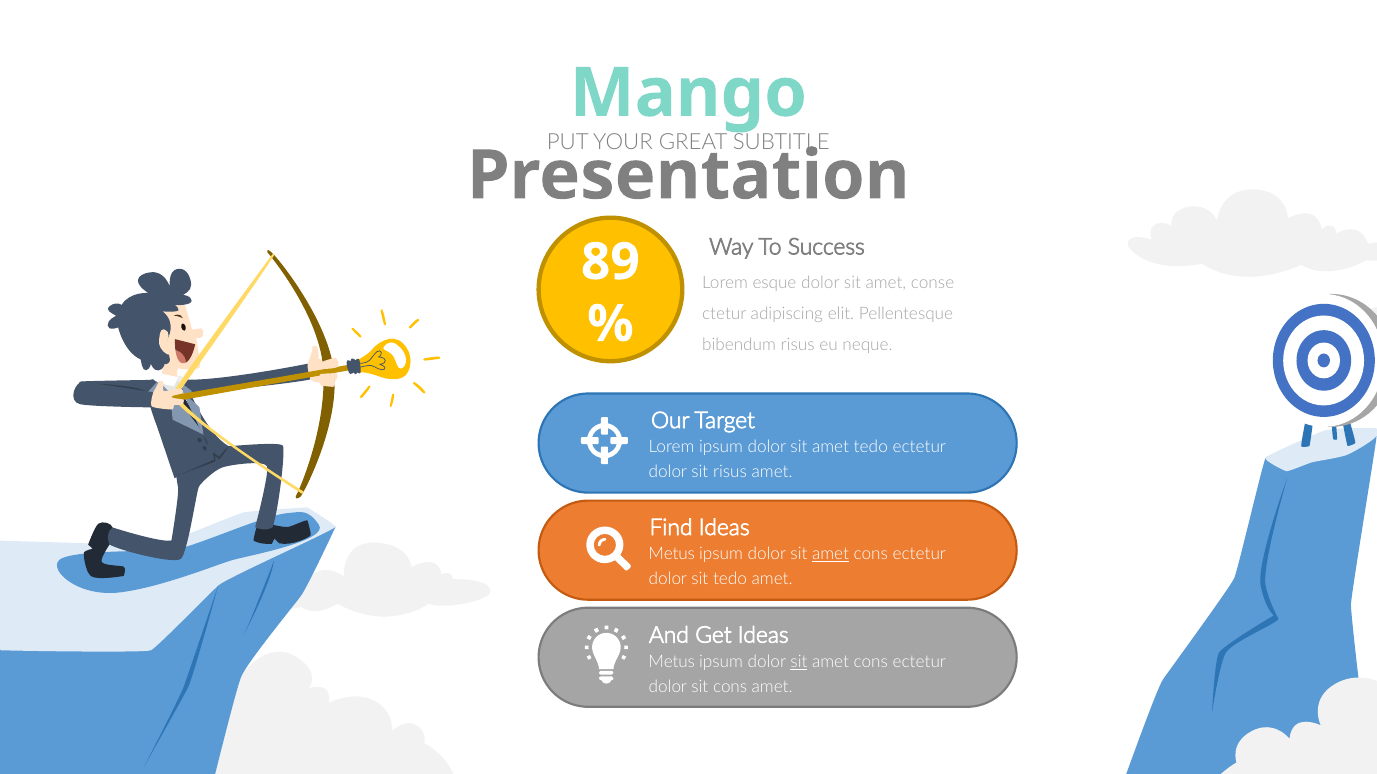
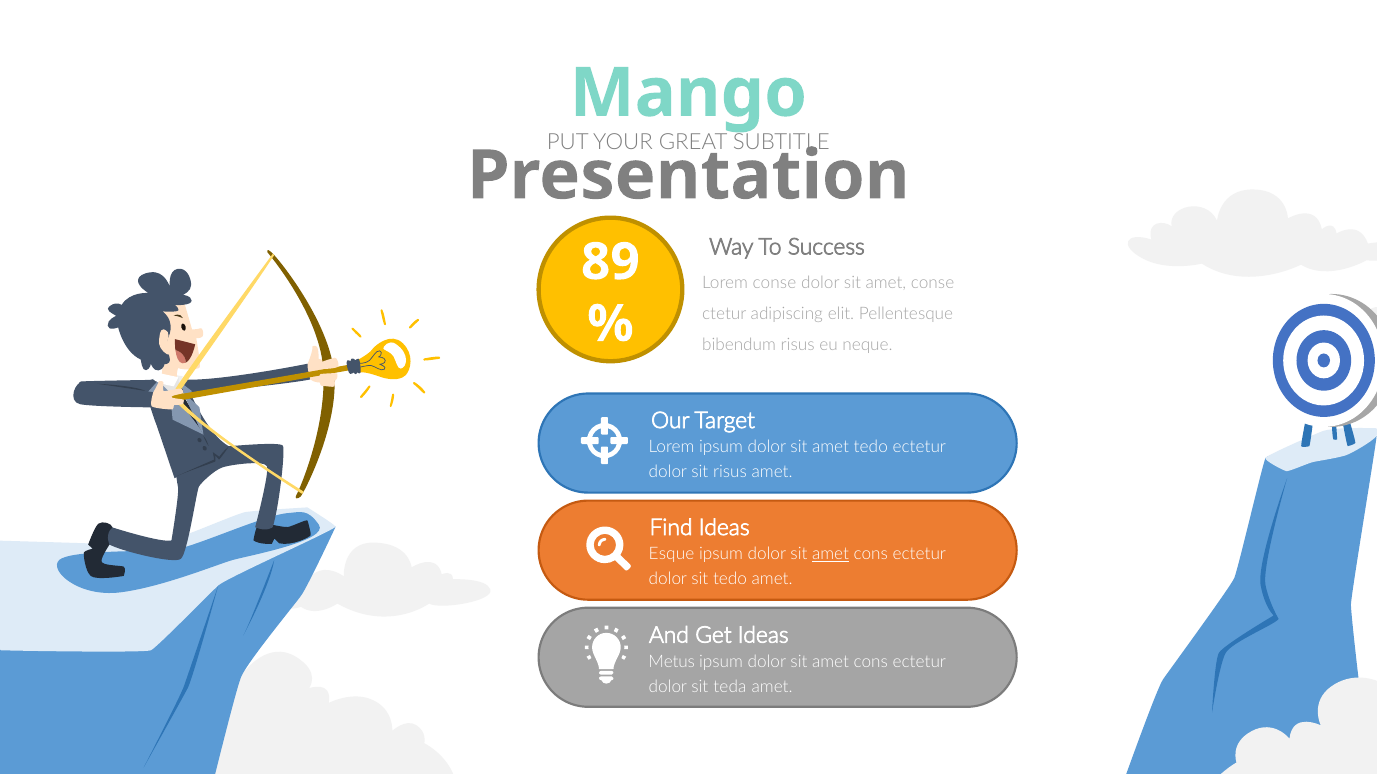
Lorem esque: esque -> conse (774, 283)
Metus: Metus -> Esque (672, 555)
sit underline: present -> none (799, 662)
sit cons: cons -> teda (730, 687)
